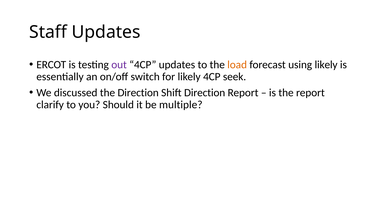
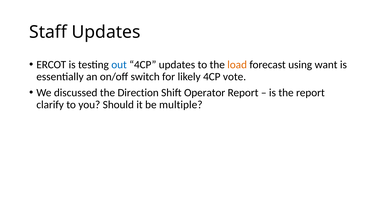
out colour: purple -> blue (119, 65)
using likely: likely -> want (326, 65)
seek: seek -> vote (235, 77)
Shift Direction: Direction -> Operator (205, 93)
